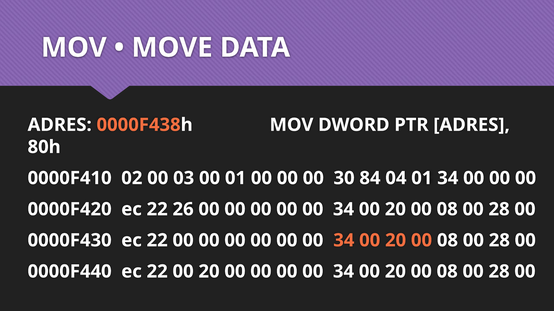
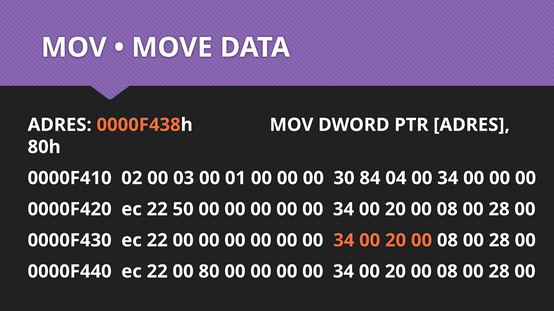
04 01: 01 -> 00 (422, 178)
26: 26 -> 50 (183, 210)
22 00 20: 20 -> 80 (209, 272)
